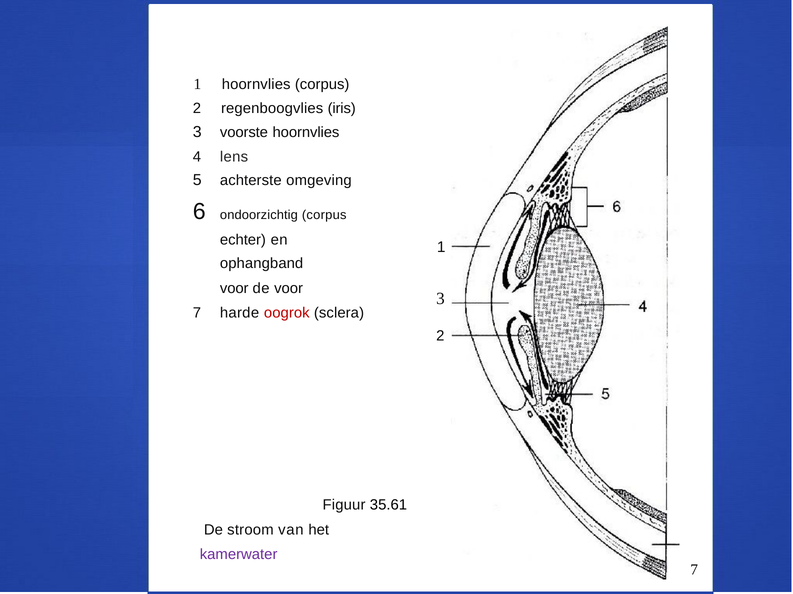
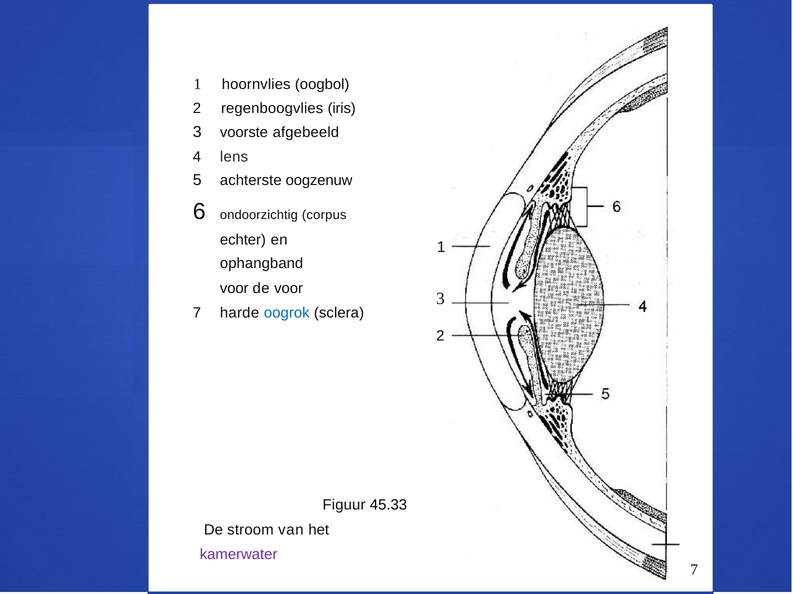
hoornvlies corpus: corpus -> oogbol (322, 85)
voorste hoornvlies: hoornvlies -> afgebeeld (306, 132)
omgeving: omgeving -> oogzenuw (319, 181)
oogrok colour: red -> blue (287, 313)
35.61: 35.61 -> 45.33 (388, 506)
